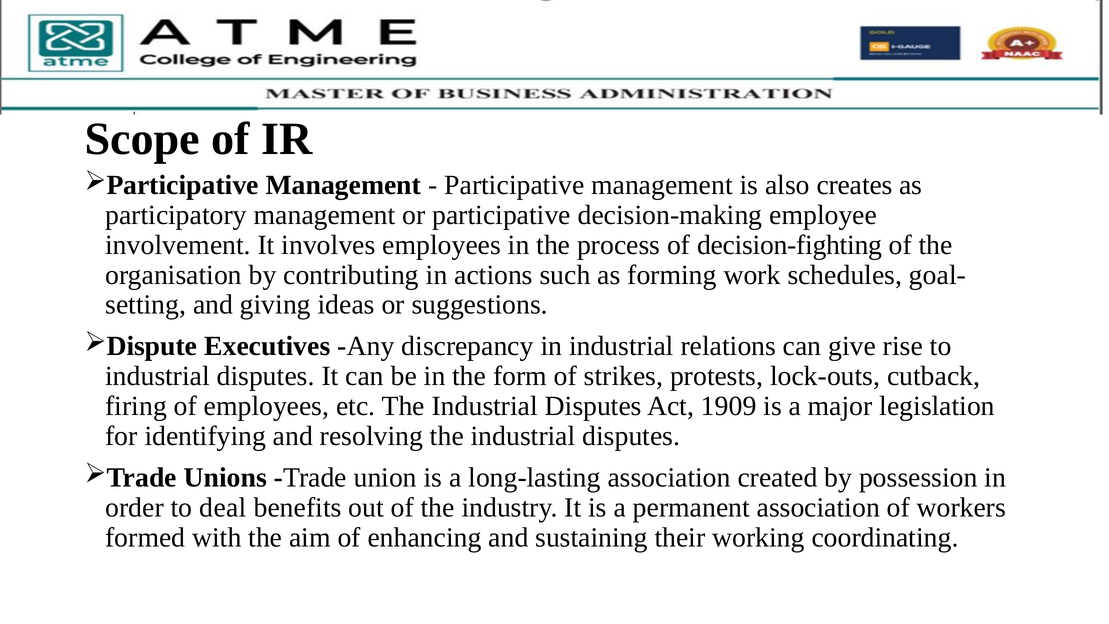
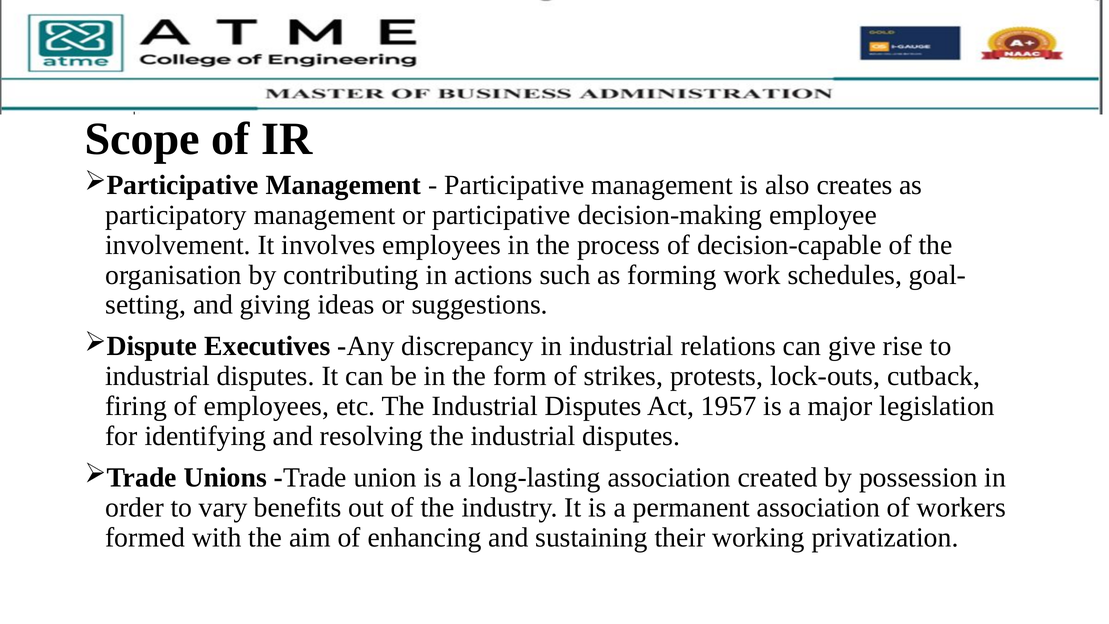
decision-fighting: decision-fighting -> decision-capable (789, 245)
1909: 1909 -> 1957 (729, 406)
deal: deal -> vary (223, 507)
coordinating: coordinating -> privatization (885, 537)
